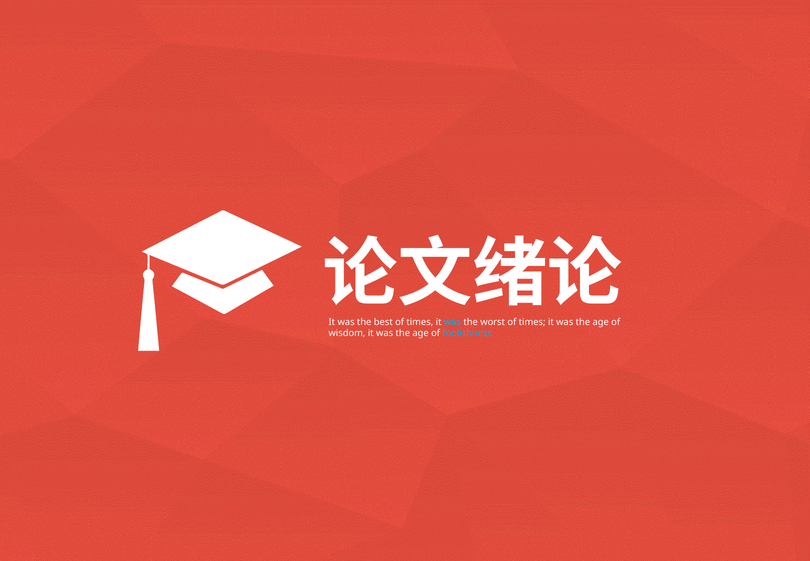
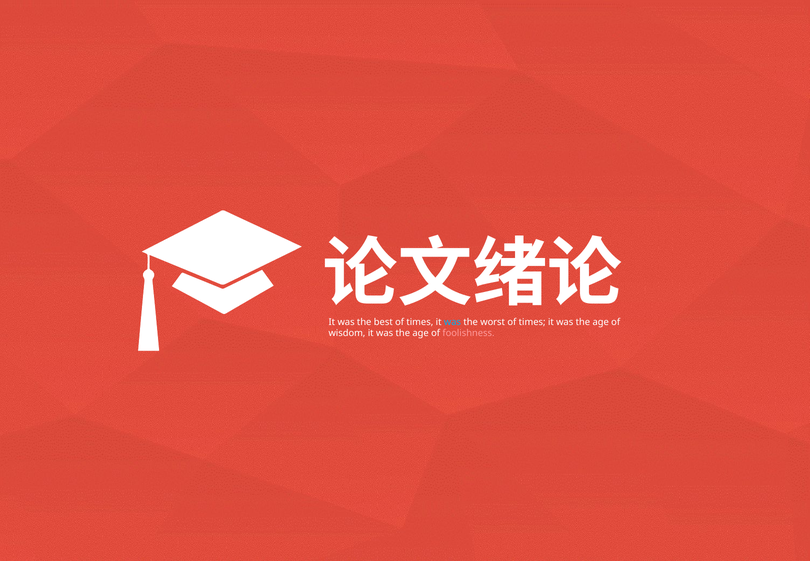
foolishness colour: light blue -> pink (468, 333)
